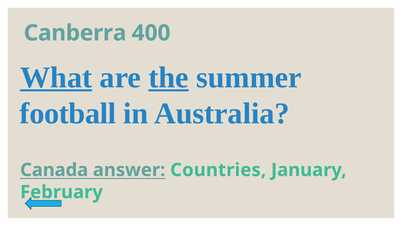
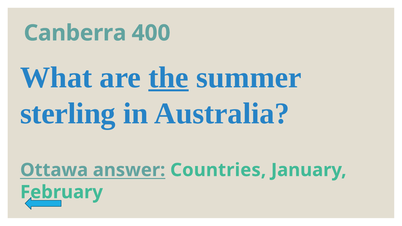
What underline: present -> none (56, 77)
football: football -> sterling (68, 114)
Canada: Canada -> Ottawa (54, 170)
